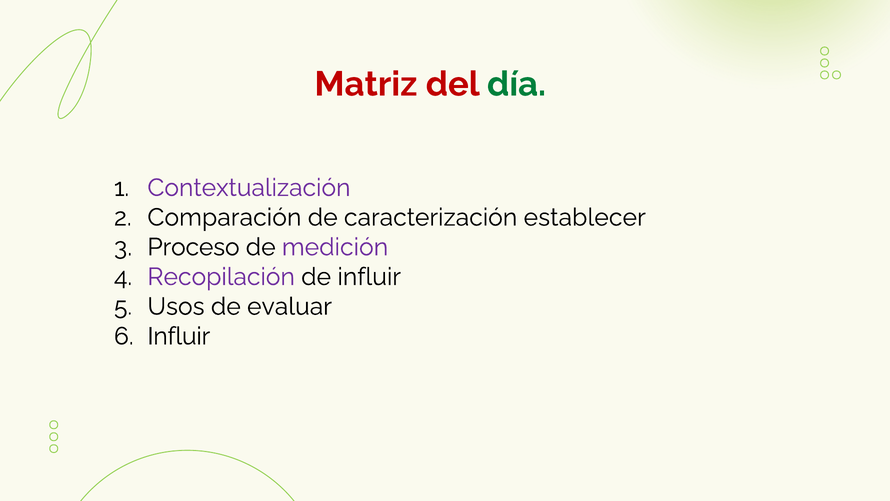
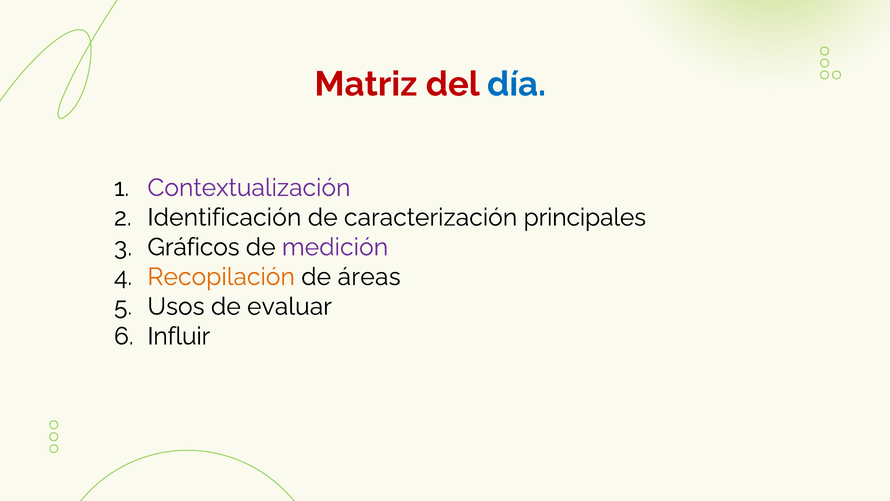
día colour: green -> blue (516, 84)
Comparación: Comparación -> Identificación (224, 217)
establecer: establecer -> principales (585, 217)
Proceso: Proceso -> Gráficos (194, 247)
Recopilación colour: purple -> orange (221, 277)
de influir: influir -> áreas (369, 277)
